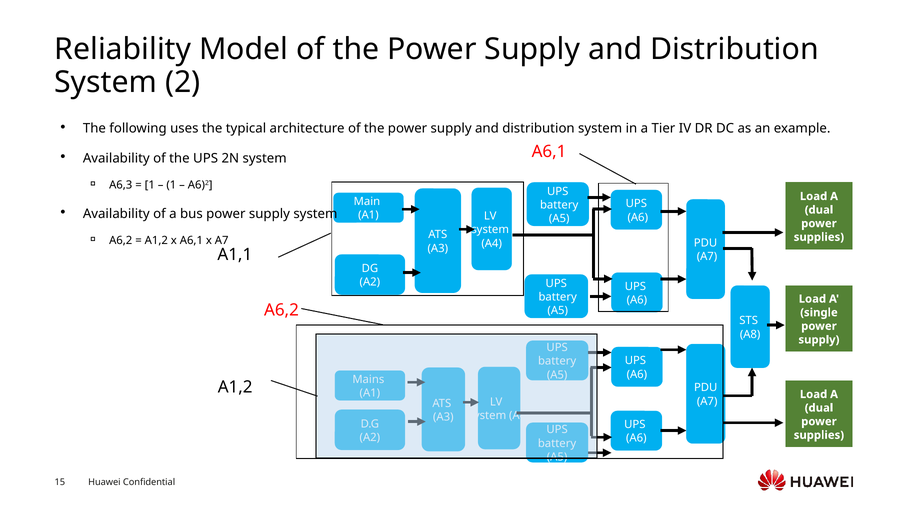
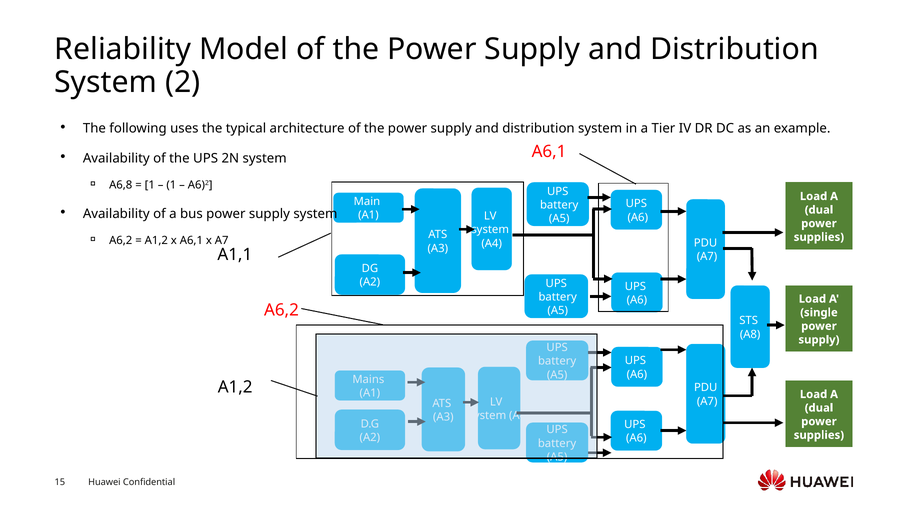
A6,3: A6,3 -> A6,8 (121, 185)
